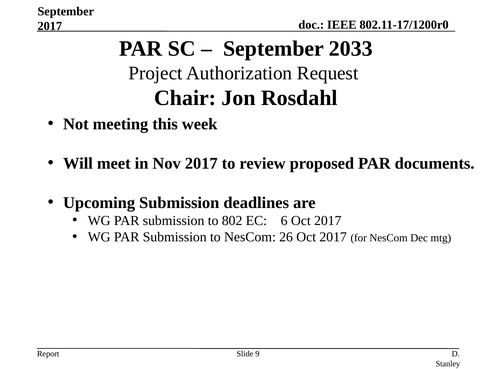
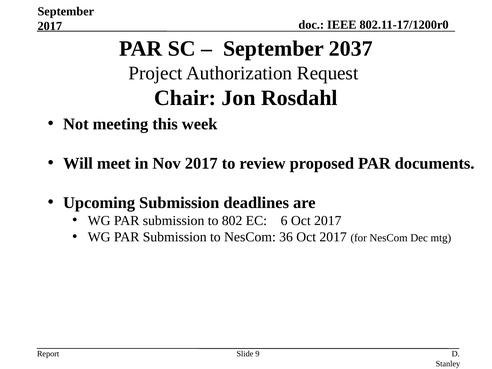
2033: 2033 -> 2037 (351, 49)
26: 26 -> 36 (286, 237)
